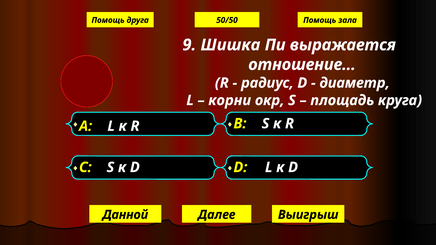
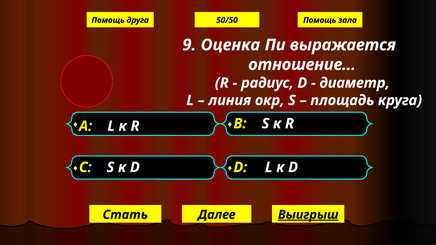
Шишка: Шишка -> Оценка (230, 45)
корни: корни -> линия (230, 100)
Данной: Данной -> Стать (125, 215)
Выигрыш underline: none -> present (308, 215)
